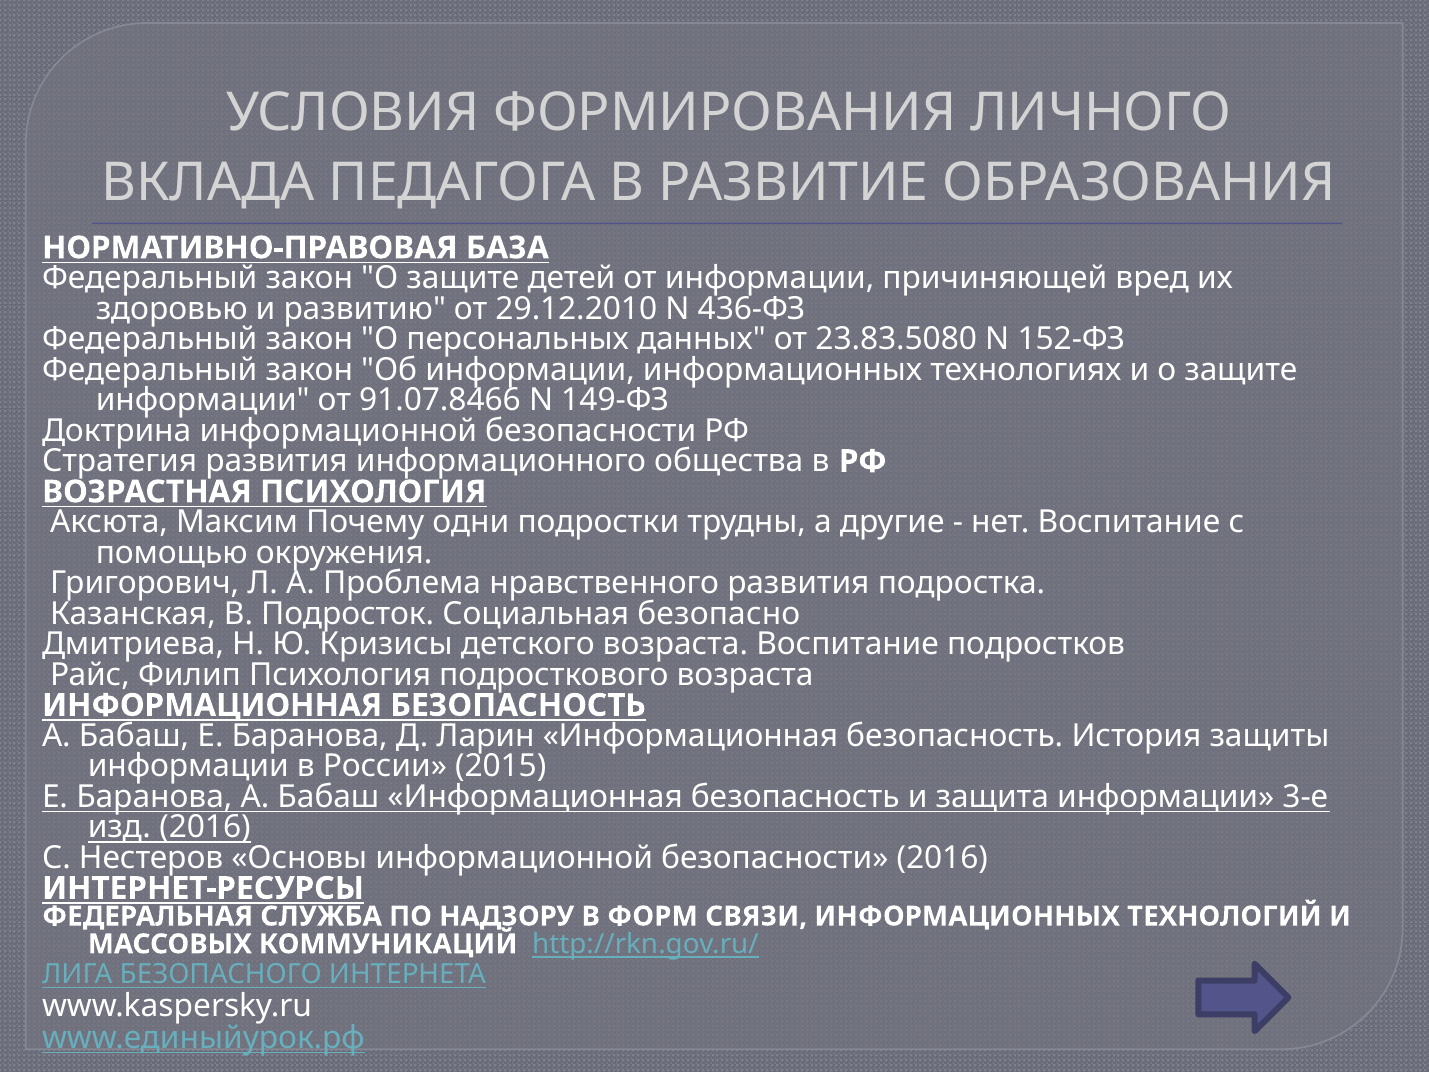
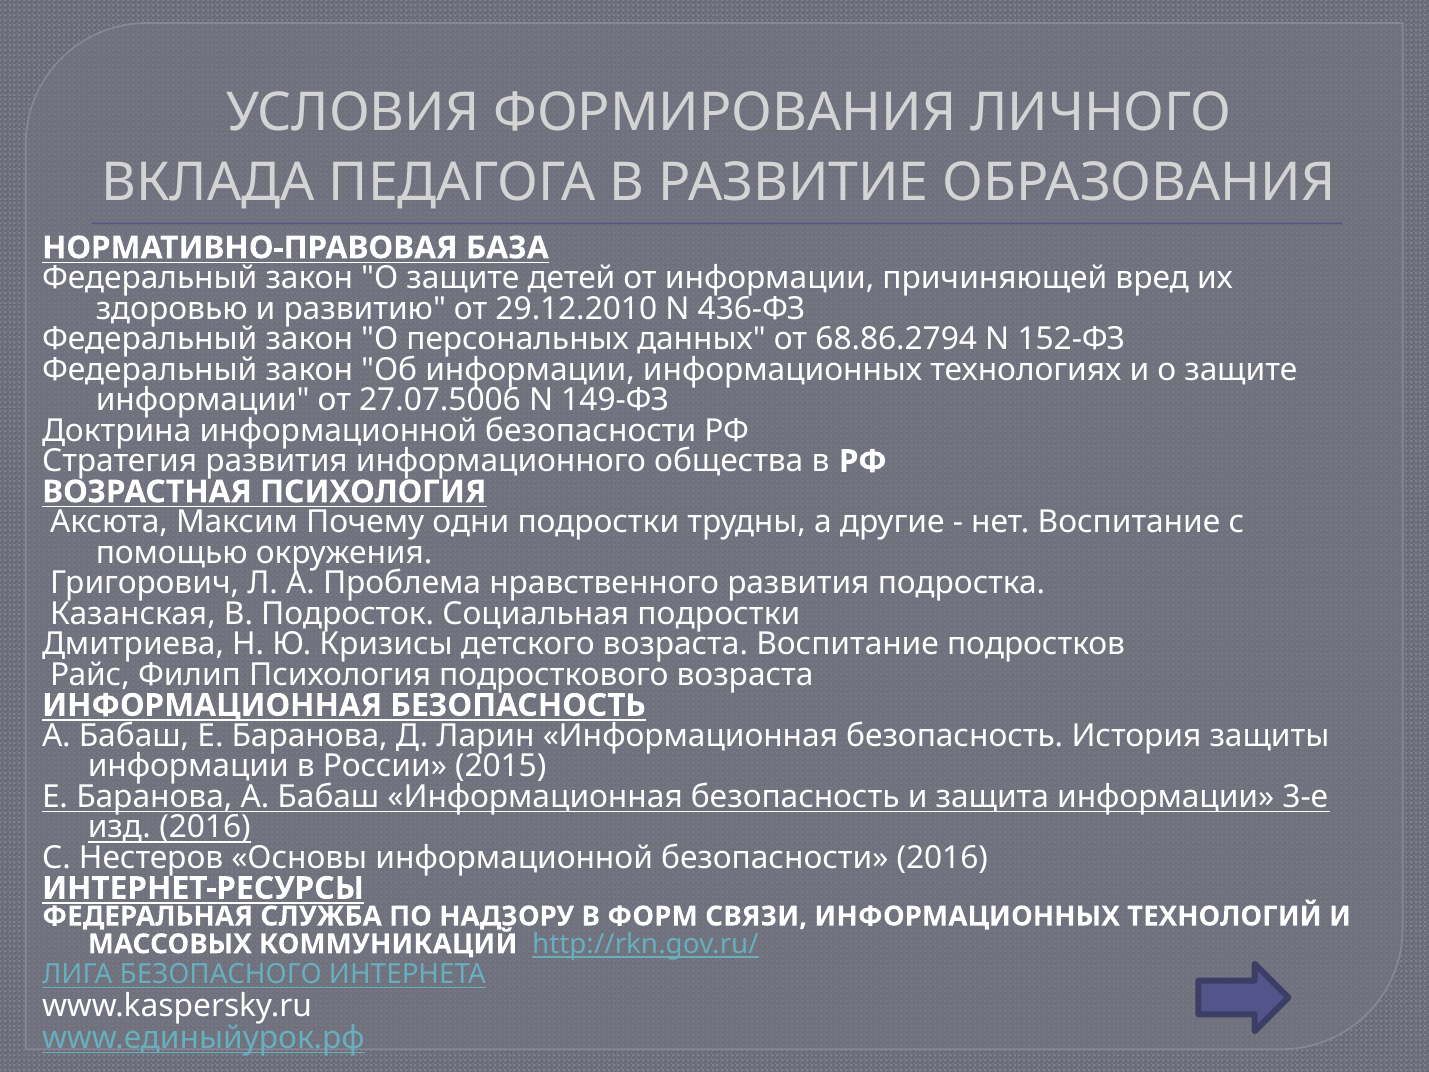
23.83.5080: 23.83.5080 -> 68.86.2794 (896, 339)
91.07.8466: 91.07.8466 -> 27.07.5006 (440, 400)
Социальная безопасно: безопасно -> подростки (719, 614)
